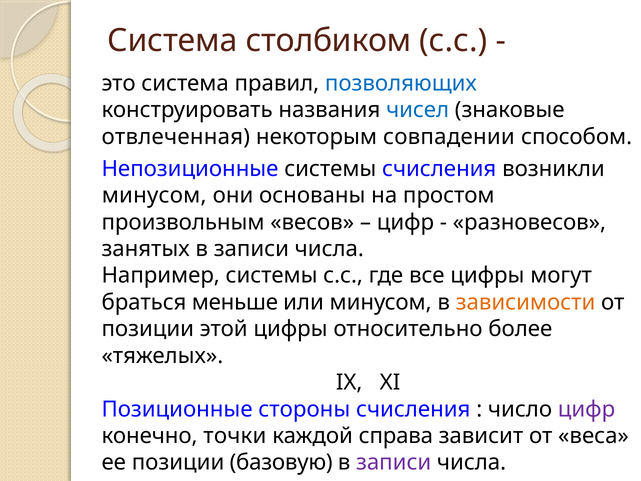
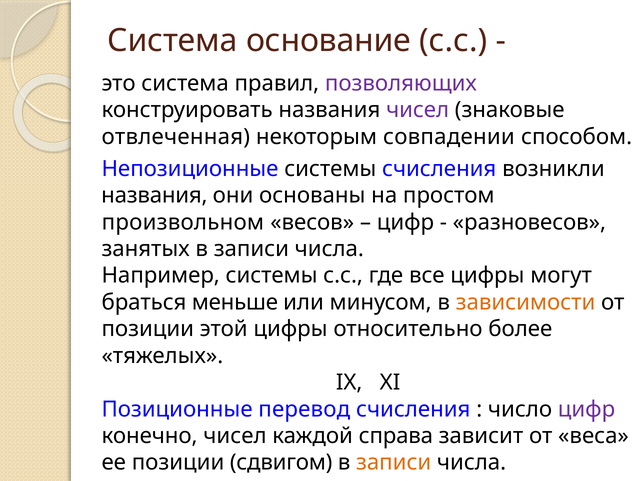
столбиком: столбиком -> основание (329, 40)
позволяющих colour: blue -> purple (401, 83)
чисел colour: blue -> purple (418, 110)
минусом: минусом -> названия (154, 195)
произвольным: произвольным -> произвольном (183, 222)
стороны: стороны -> перевод (304, 409)
конечно точки: точки -> чисел (235, 436)
базовую: базовую -> сдвигом (281, 462)
записи colour: purple -> orange (394, 462)
